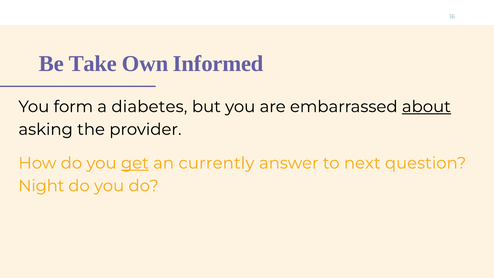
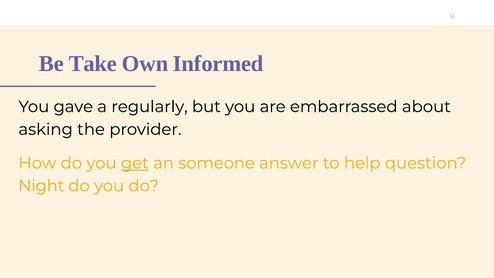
form: form -> gave (73, 107)
diabetes: diabetes -> regularly (149, 107)
about underline: present -> none (426, 107)
currently: currently -> someone (217, 163)
next: next -> help (362, 163)
